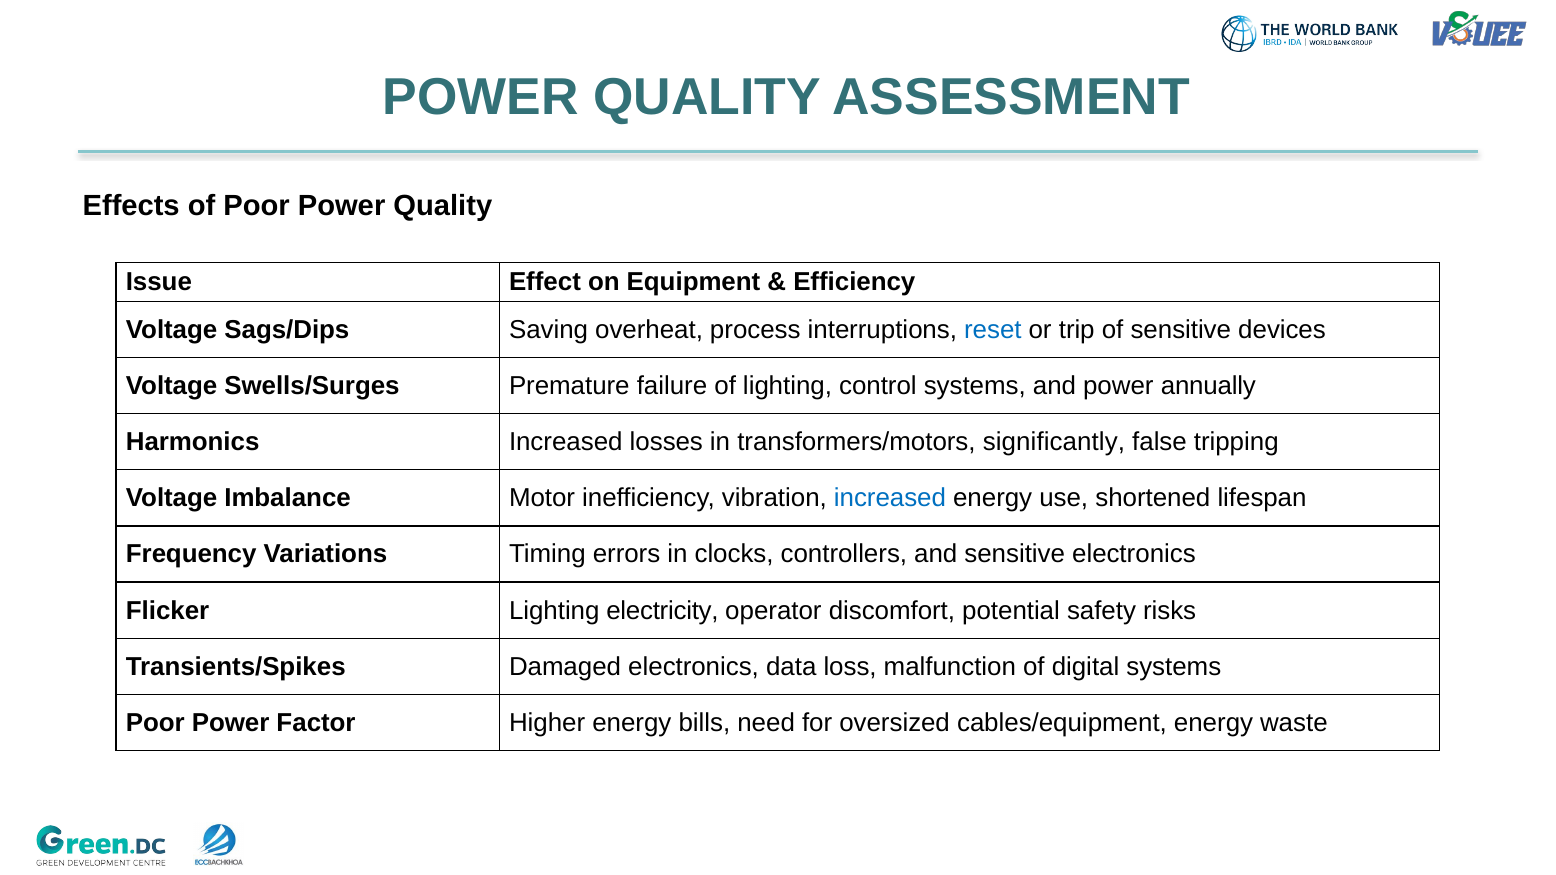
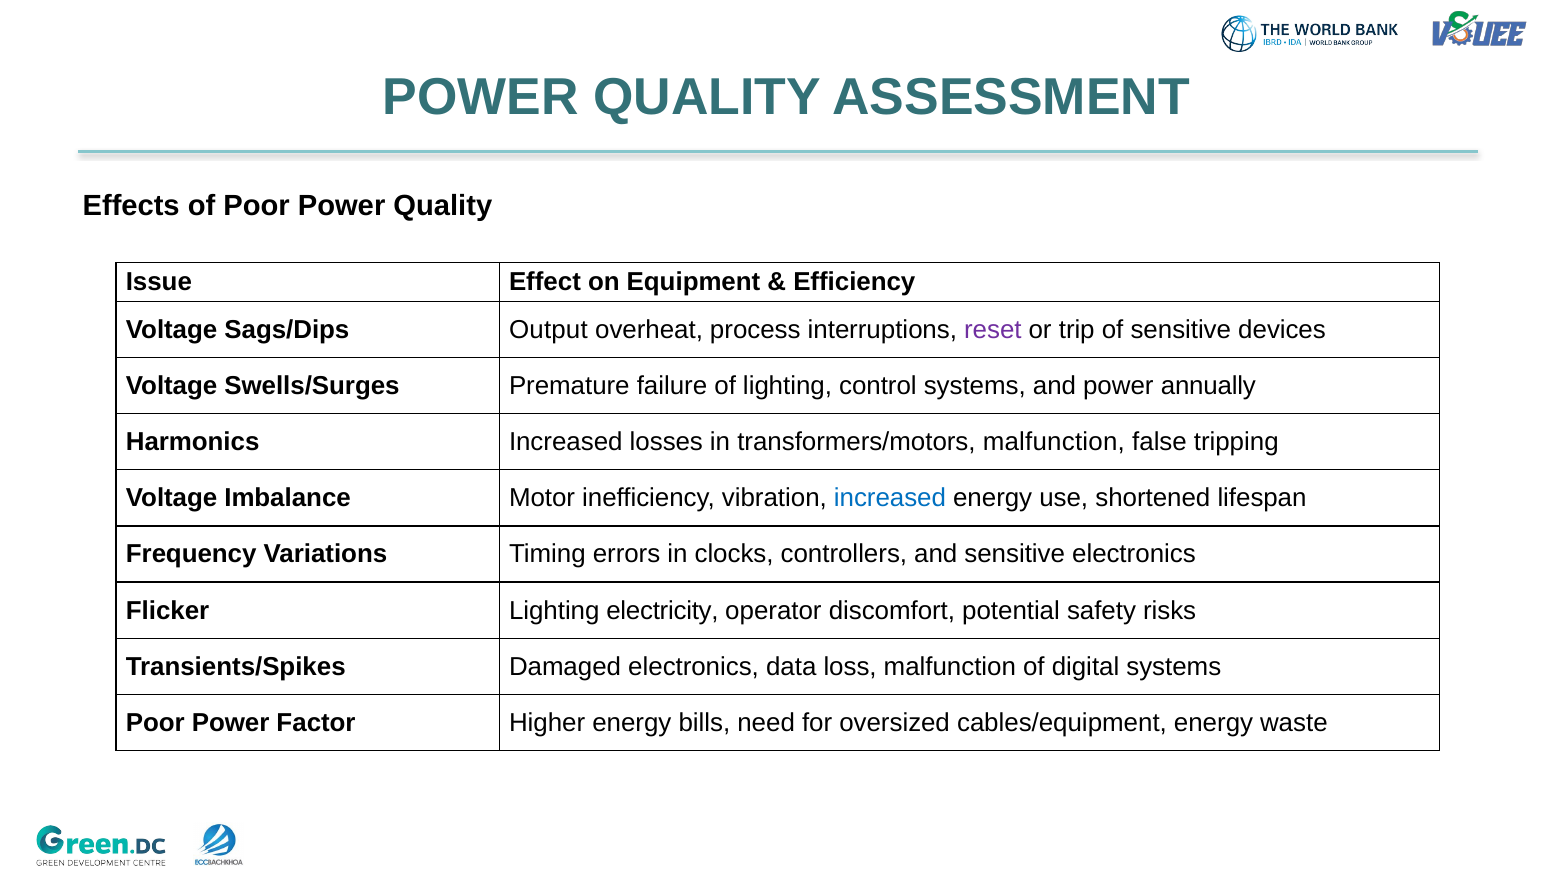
Saving: Saving -> Output (548, 330)
reset colour: blue -> purple (993, 330)
transformers/motors significantly: significantly -> malfunction (1054, 442)
